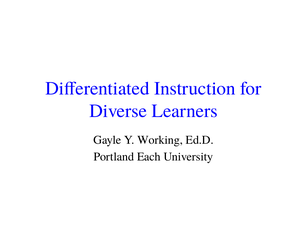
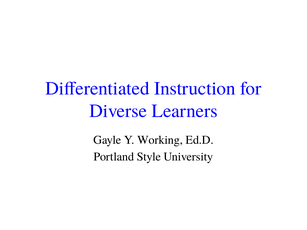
Each: Each -> Style (149, 157)
